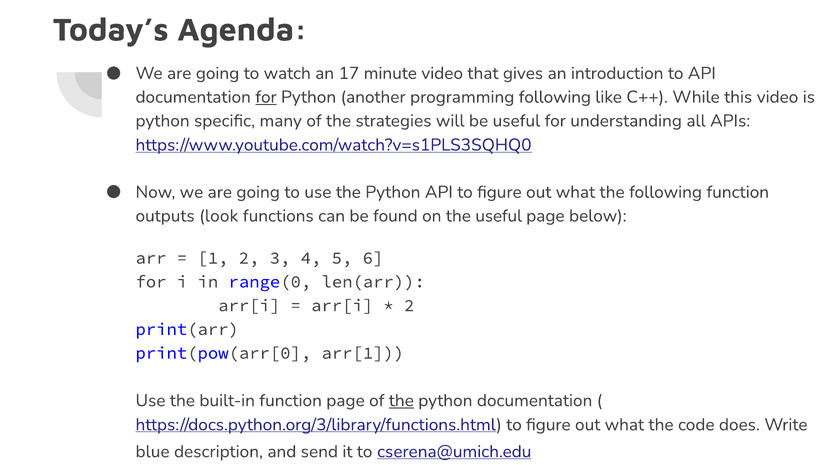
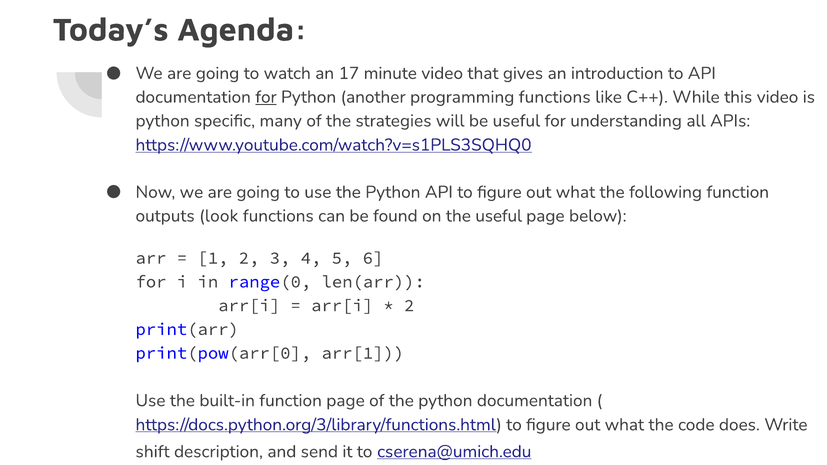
programming following: following -> functions (555, 97)
the underline: present -> none (401, 401)
blue: blue -> shift (153, 452)
